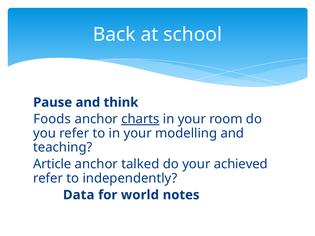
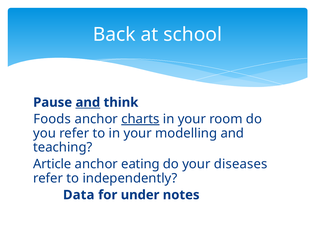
and underline: none -> present (88, 103)
talked: talked -> eating (140, 164)
achieved: achieved -> diseases (241, 164)
world: world -> under (140, 195)
